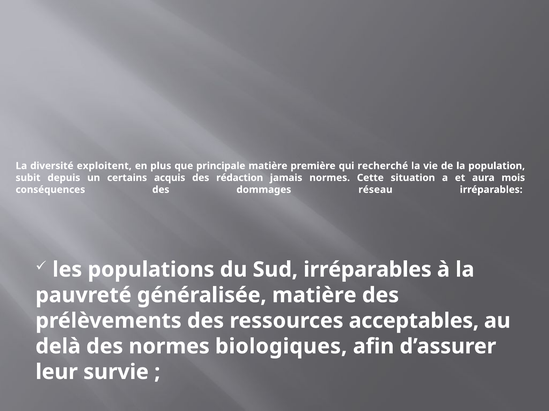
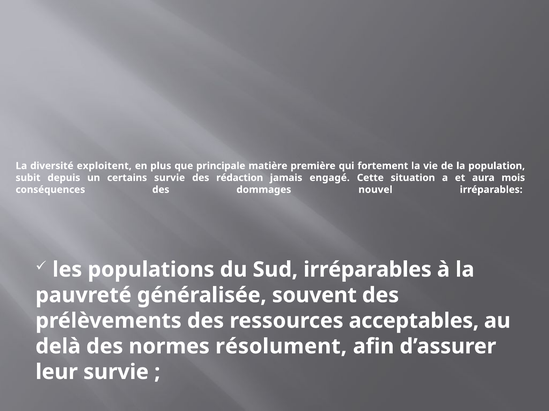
recherché: recherché -> fortement (383, 166)
certains acquis: acquis -> survie (170, 178)
jamais normes: normes -> engagé (330, 178)
réseau: réseau -> nouvel (375, 190)
généralisée matière: matière -> souvent (314, 296)
biologiques: biologiques -> résolument (281, 347)
